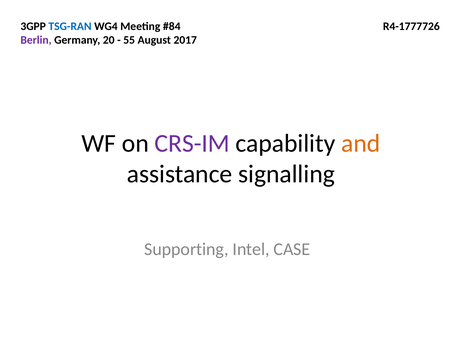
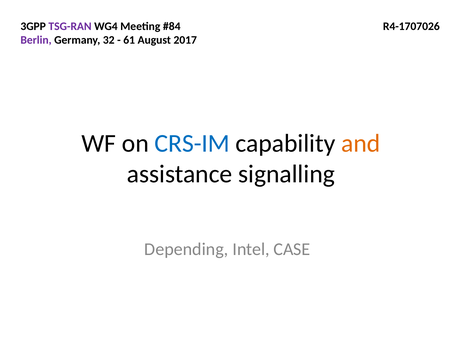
TSG-RAN colour: blue -> purple (70, 26)
R4-1777726: R4-1777726 -> R4-1707026 (411, 26)
20: 20 -> 32 (109, 40)
55: 55 -> 61 (129, 40)
CRS-IM colour: purple -> blue (192, 144)
Supporting: Supporting -> Depending (186, 250)
